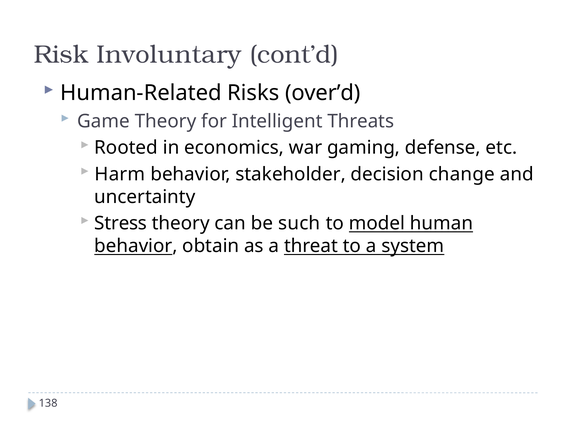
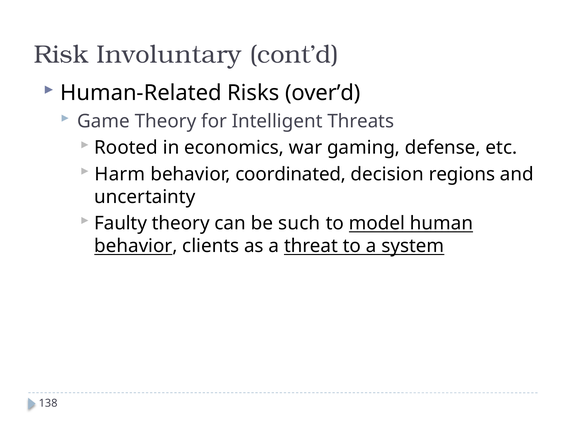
stakeholder: stakeholder -> coordinated (291, 174)
change: change -> regions (462, 174)
Stress: Stress -> Faulty (121, 224)
obtain: obtain -> clients (211, 246)
